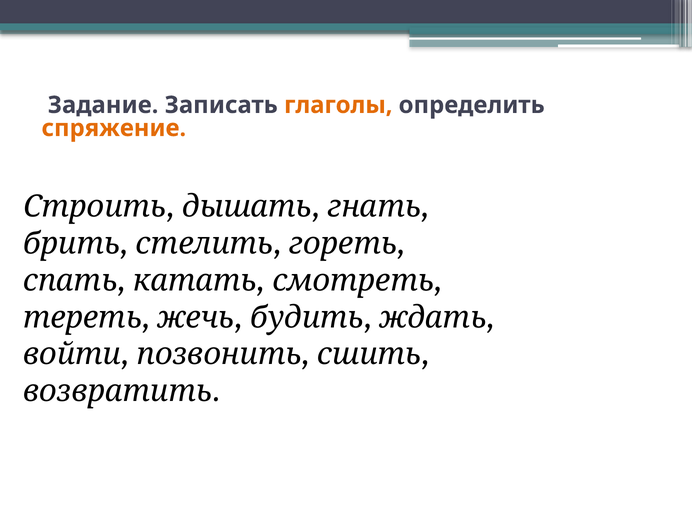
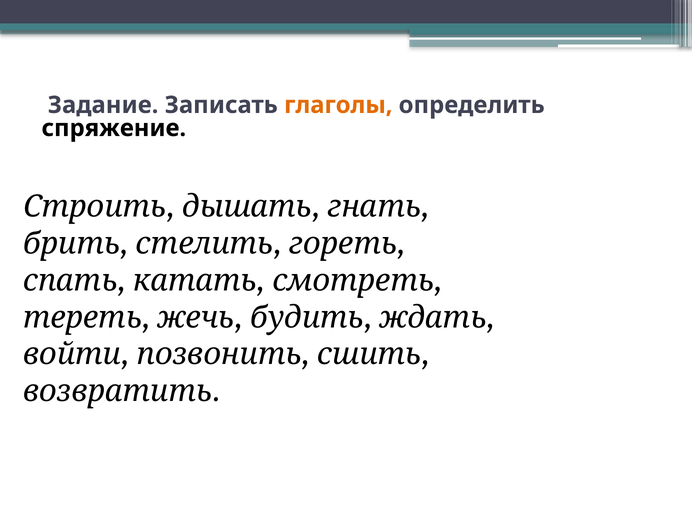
спряжение colour: orange -> black (114, 128)
